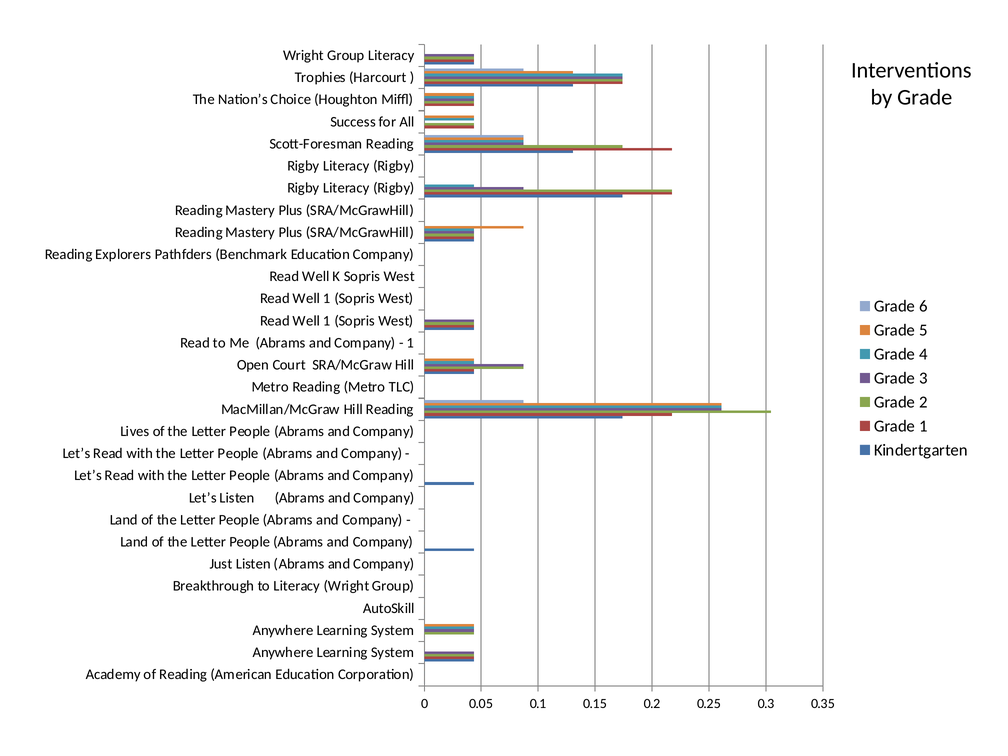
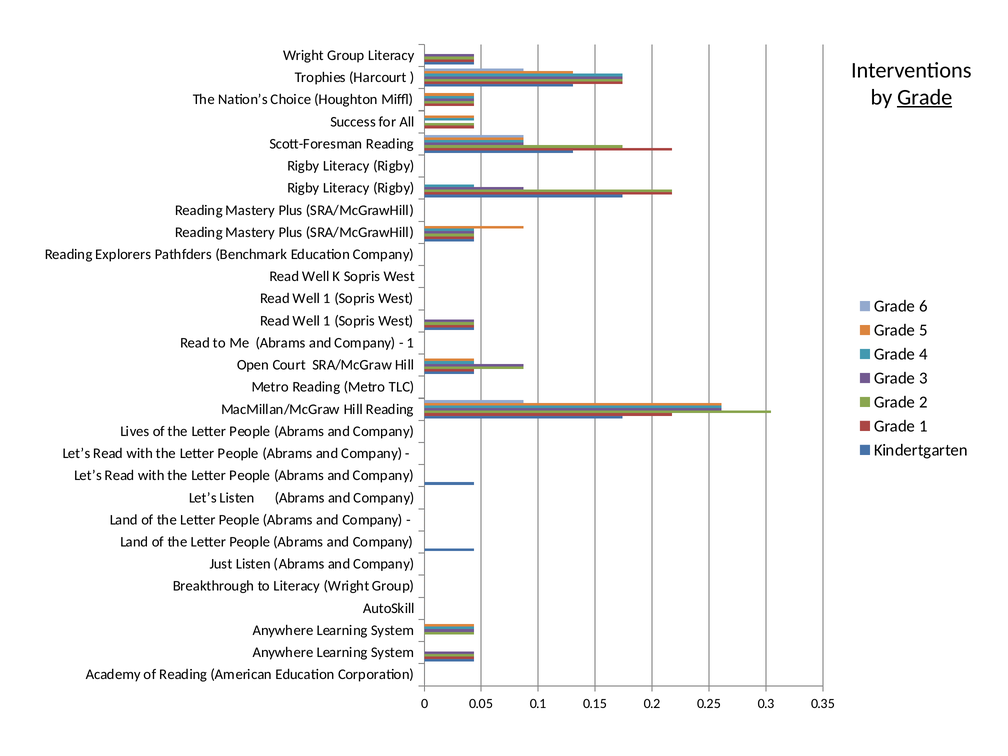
Grade underline: none -> present (925, 97)
